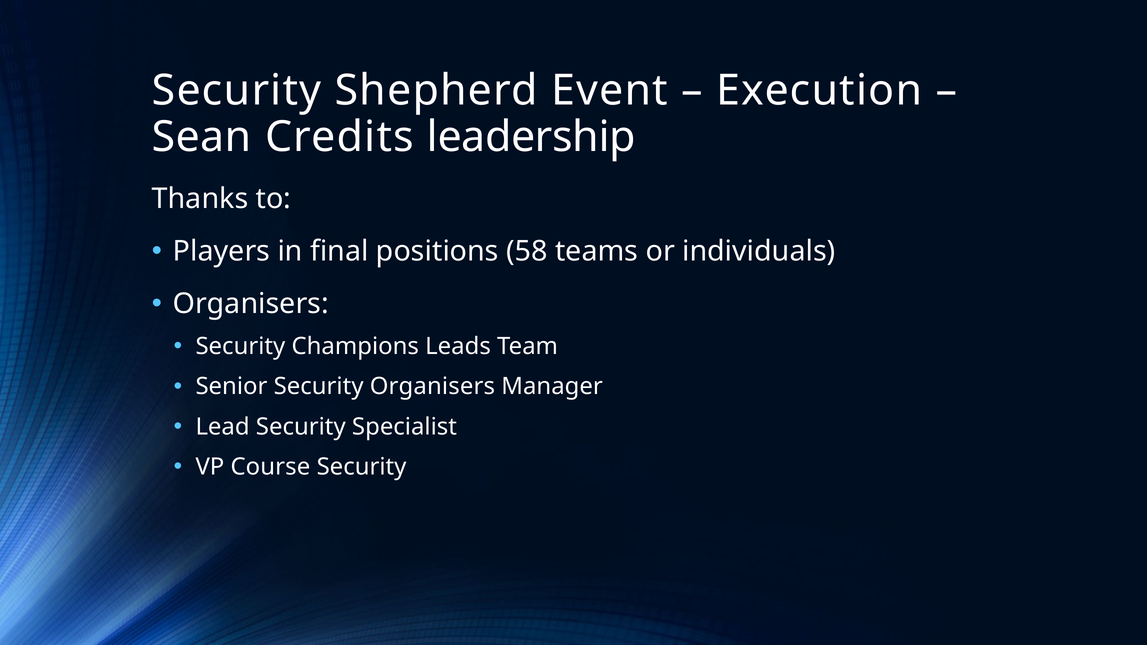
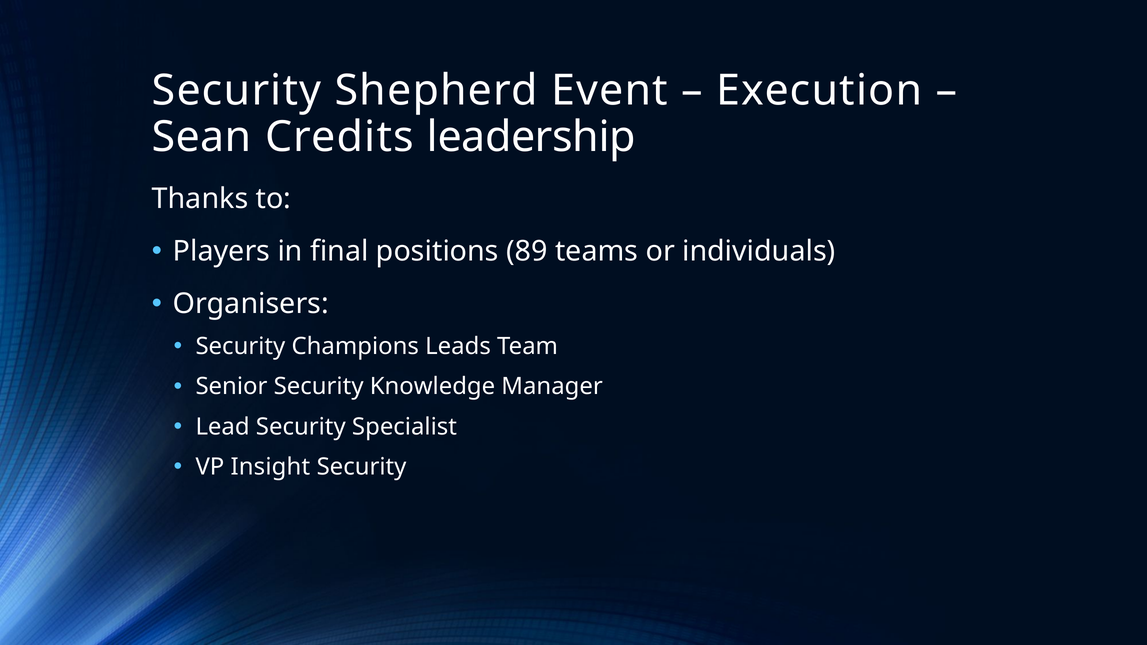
58: 58 -> 89 (527, 251)
Security Organisers: Organisers -> Knowledge (432, 387)
Course: Course -> Insight (270, 467)
